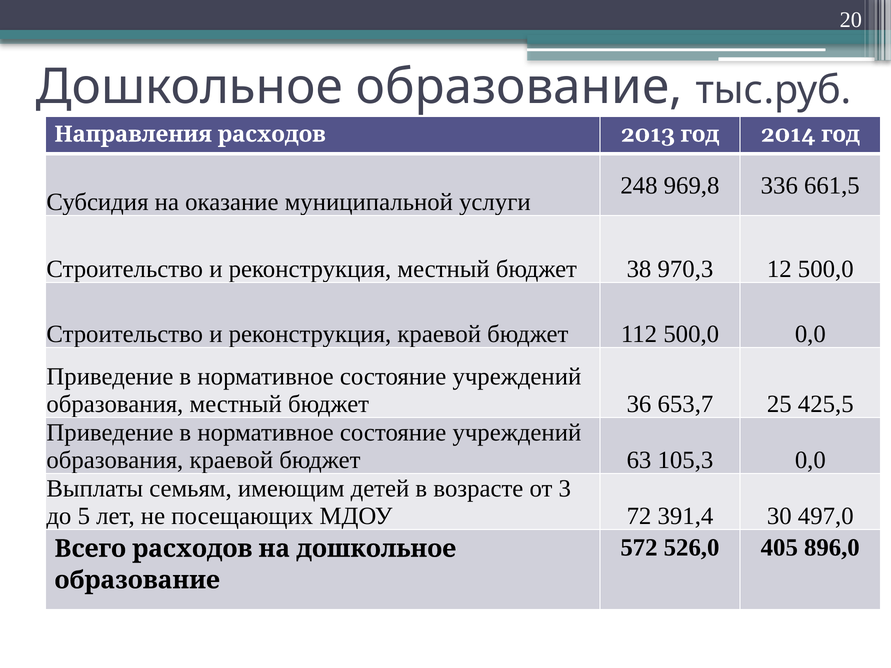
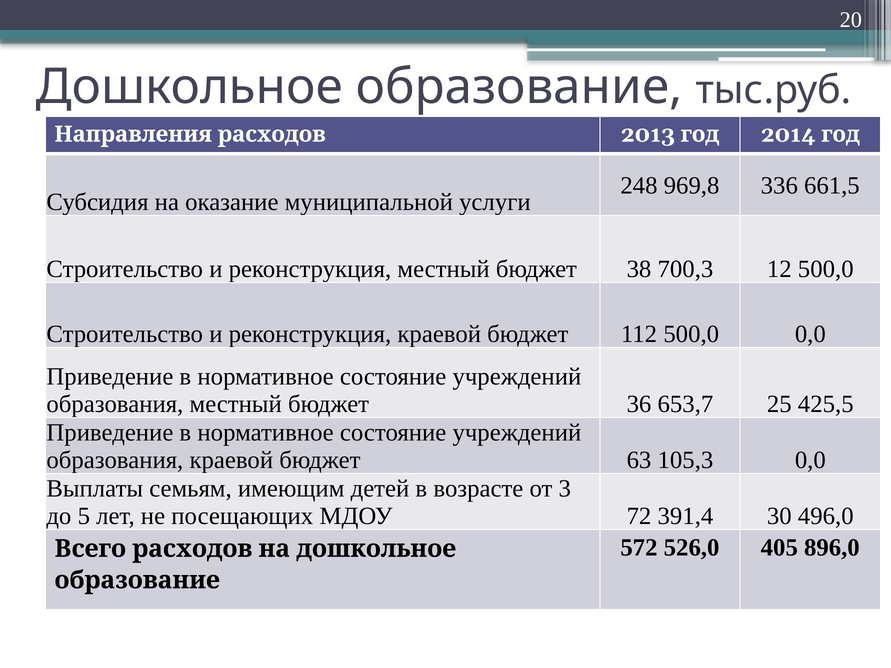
970,3: 970,3 -> 700,3 (685, 269)
497,0: 497,0 -> 496,0 (826, 516)
